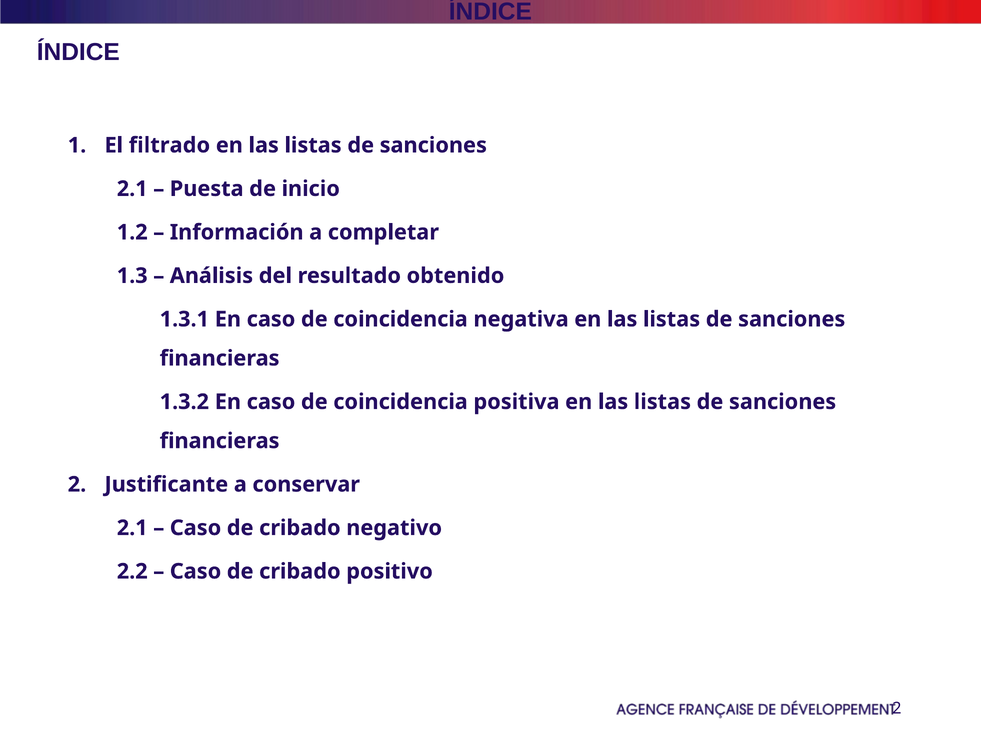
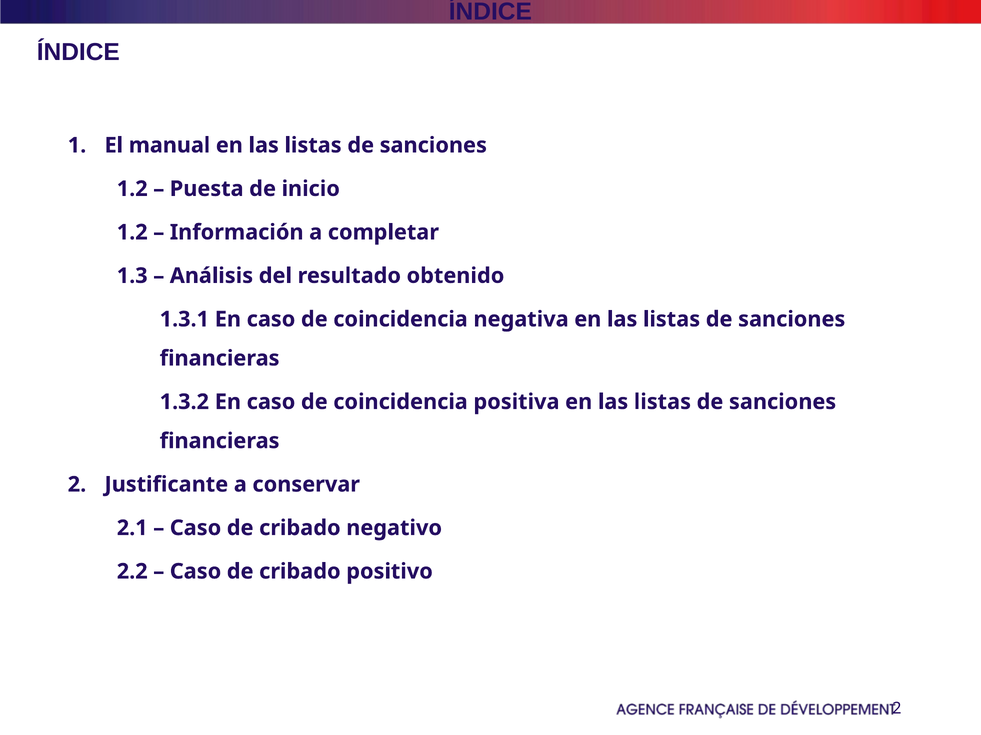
filtrado: filtrado -> manual (169, 145)
2.1: 2.1 -> 1.2 (132, 189)
